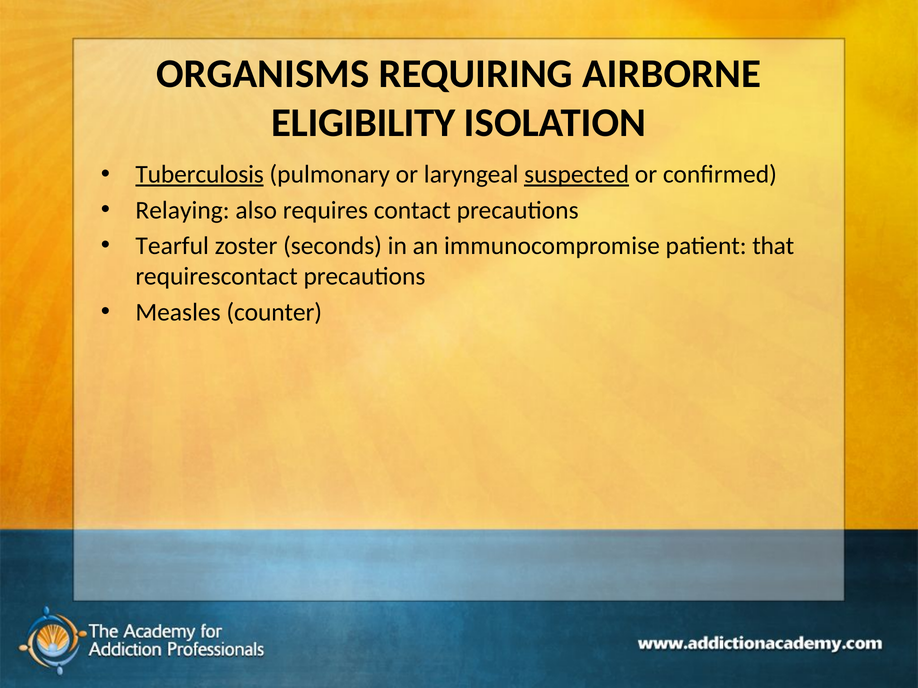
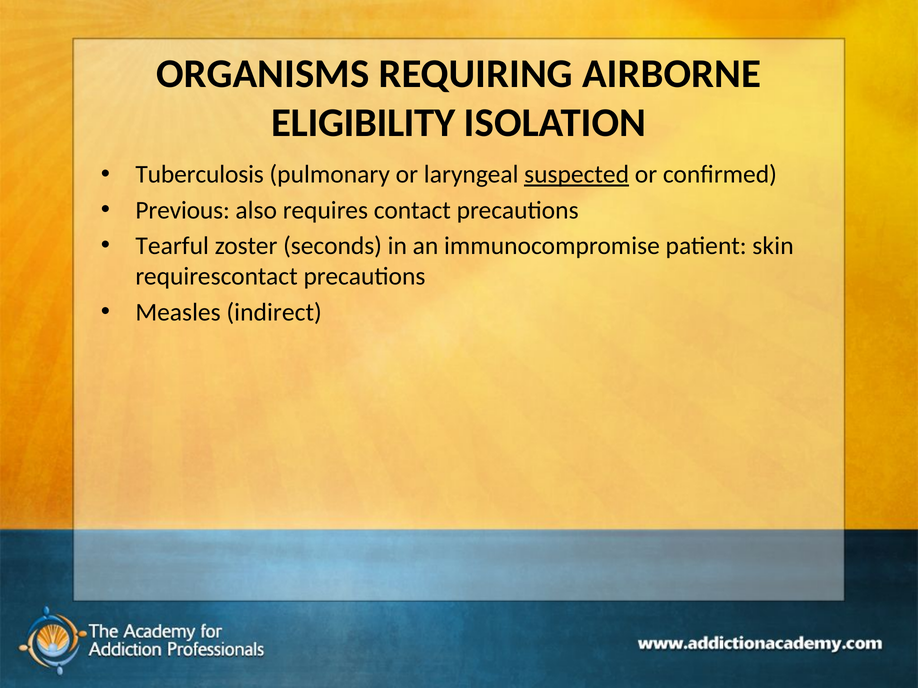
Tuberculosis underline: present -> none (200, 175)
Relaying: Relaying -> Previous (183, 210)
that: that -> skin (773, 246)
counter: counter -> indirect (274, 312)
